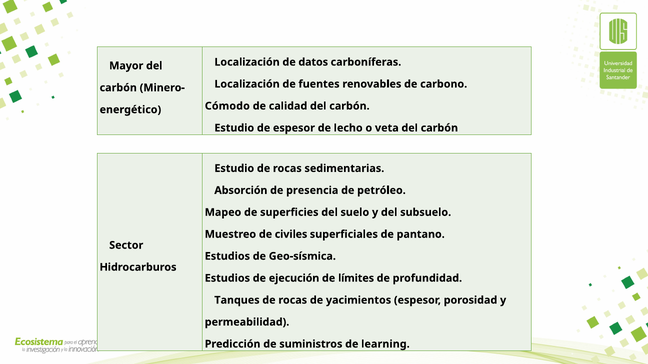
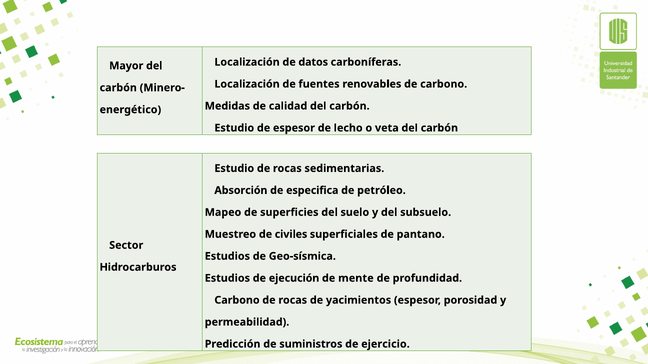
Cómodo: Cómodo -> Medidas (227, 106)
presencia: presencia -> especifica (312, 191)
límites: límites -> mente (356, 279)
Tanques: Tanques -> Carbono (237, 301)
learning: learning -> ejercicio (385, 344)
